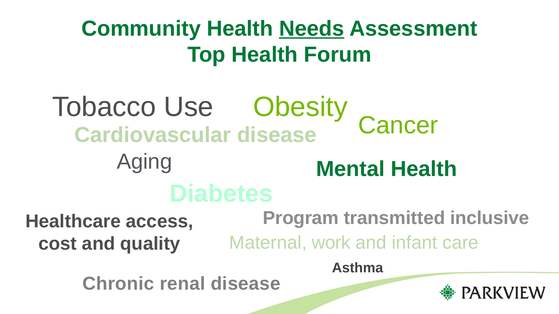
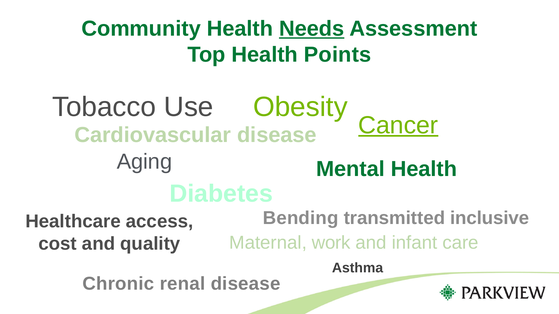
Forum: Forum -> Points (338, 55)
Cancer underline: none -> present (398, 125)
Program: Program -> Bending (301, 218)
